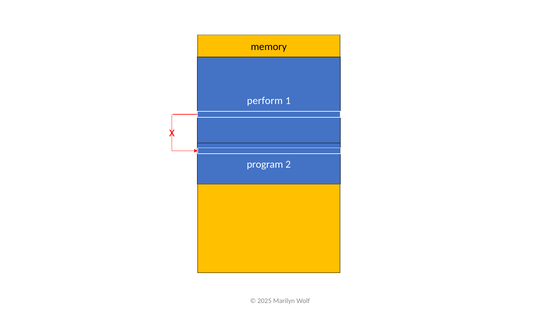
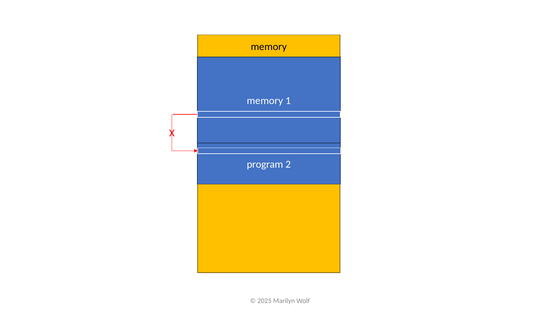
perform: perform -> memory (265, 101)
